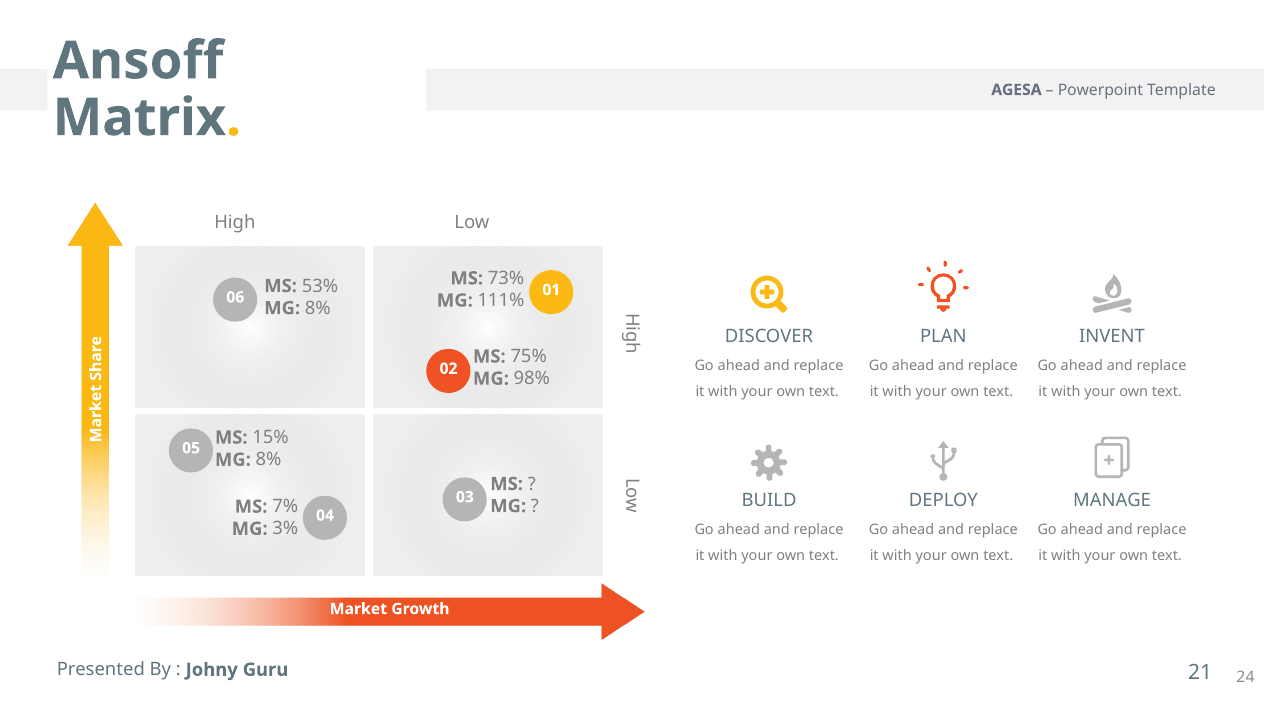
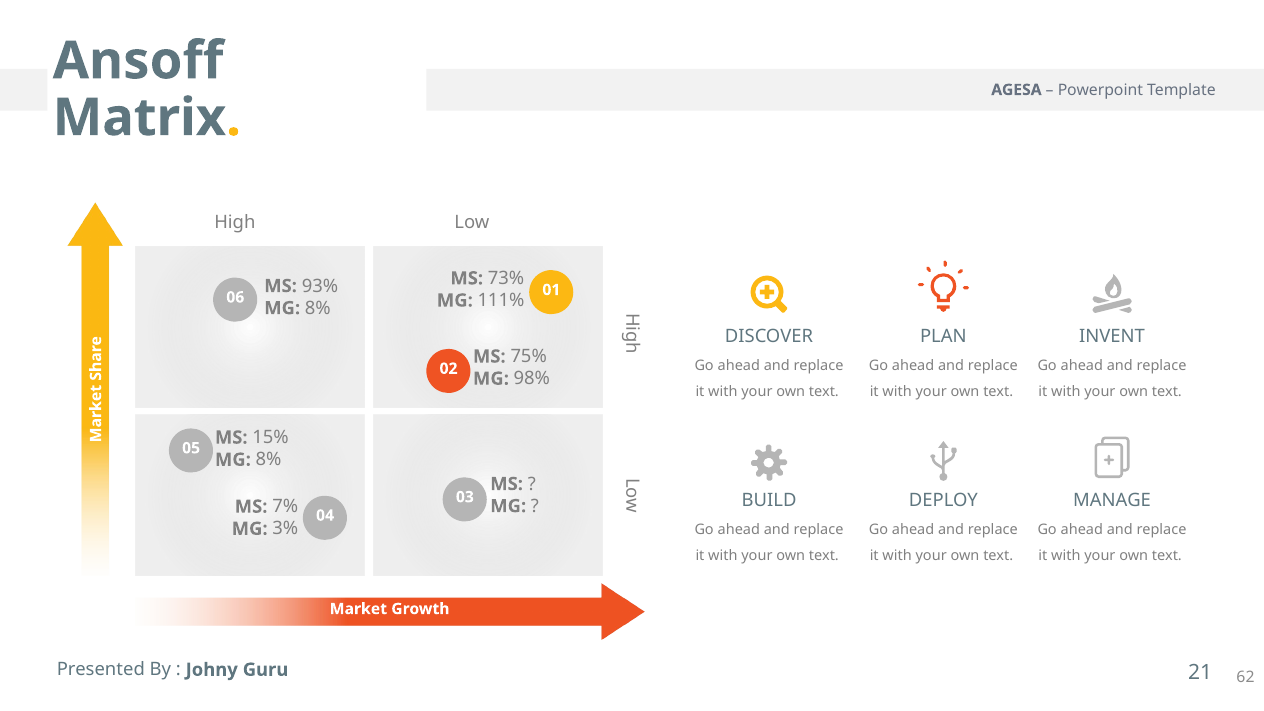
53%: 53% -> 93% (320, 286)
24: 24 -> 62 (1246, 678)
